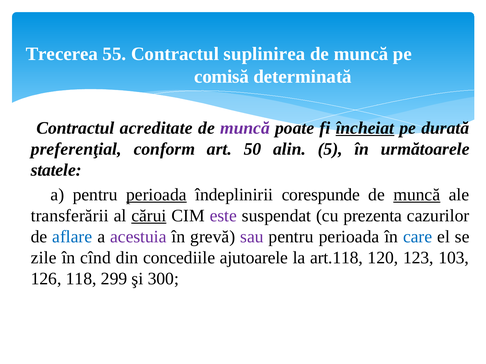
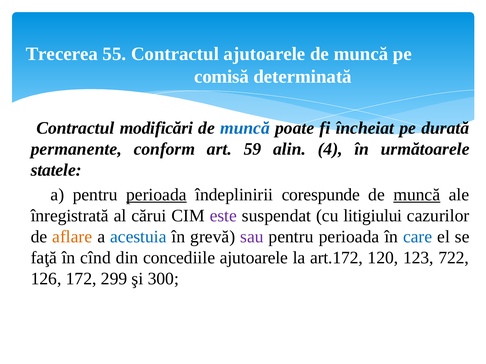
Contractul suplinirea: suplinirea -> ajutoarele (265, 54)
acreditate: acreditate -> modificări (156, 128)
muncă colour: purple -> blue (245, 128)
încheiat underline: present -> none (365, 128)
preferenţial: preferenţial -> permanente (76, 149)
50: 50 -> 59 (253, 149)
5: 5 -> 4 (330, 149)
transferării: transferării -> înregistrată (70, 216)
cărui underline: present -> none (149, 216)
prezenta: prezenta -> litigiului (373, 216)
aflare colour: blue -> orange (72, 237)
acestuia colour: purple -> blue (138, 237)
zile: zile -> faţă (44, 258)
art.118: art.118 -> art.172 (337, 258)
103: 103 -> 722 (454, 258)
118: 118 -> 172 (81, 279)
